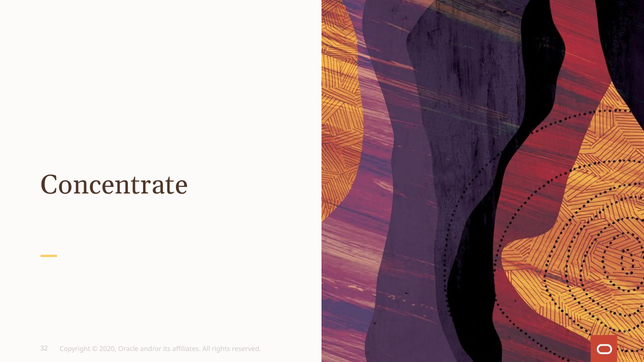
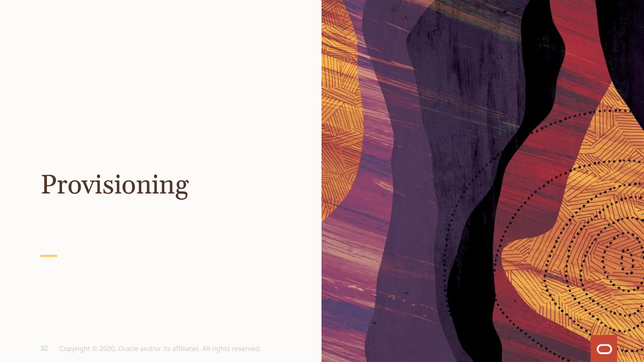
Concentrate: Concentrate -> Provisioning (115, 185)
